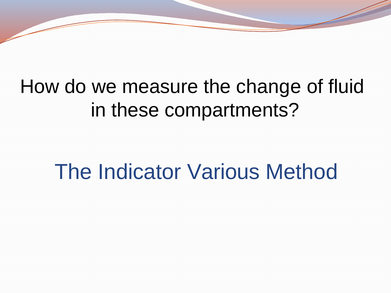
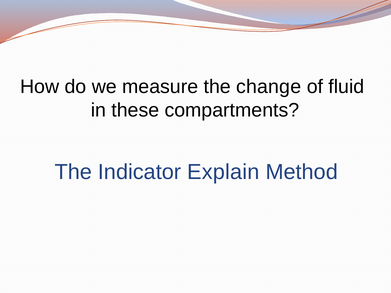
Various: Various -> Explain (223, 172)
